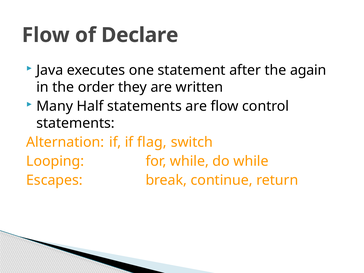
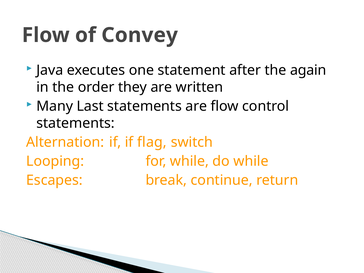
Declare: Declare -> Convey (140, 35)
Half: Half -> Last (90, 106)
